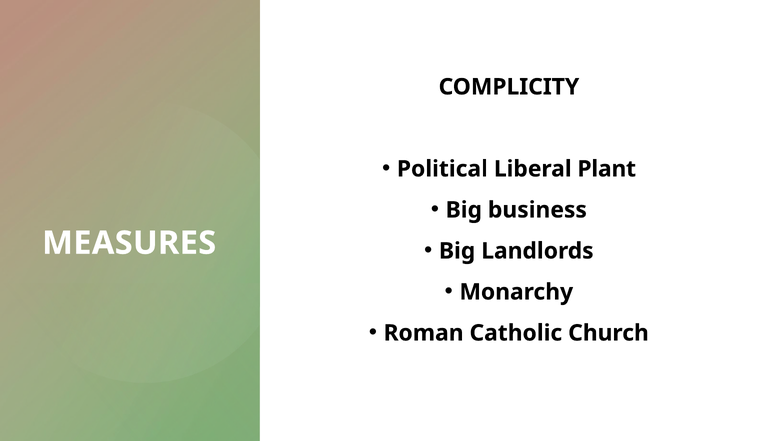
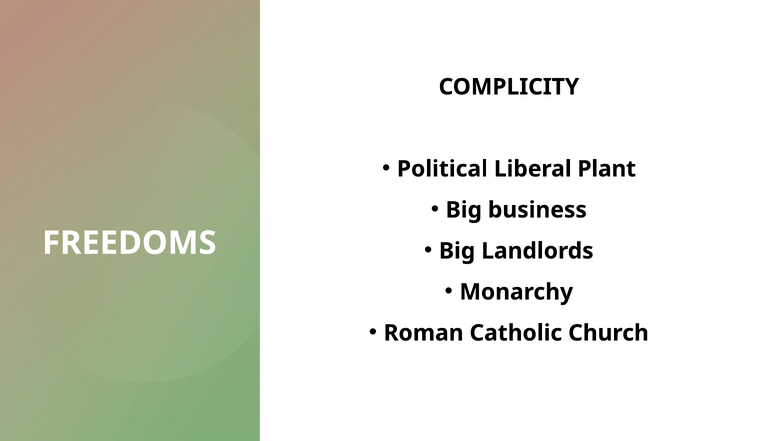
MEASURES: MEASURES -> FREEDOMS (129, 243)
